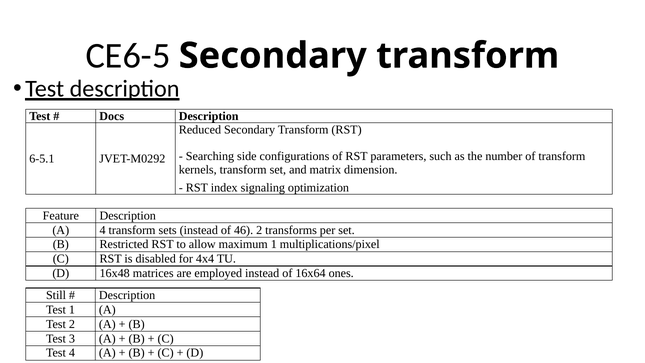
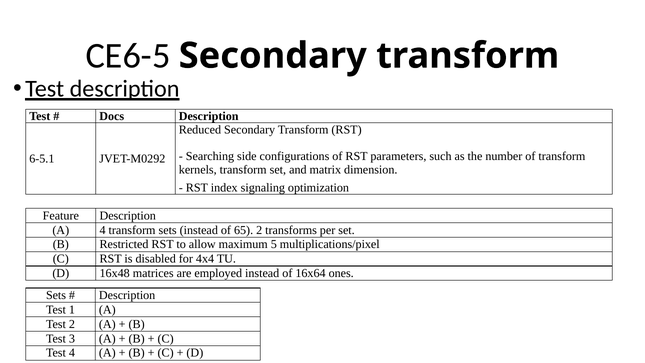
46: 46 -> 65 (244, 230)
maximum 1: 1 -> 5 (274, 244)
Still: Still -> Sets (56, 295)
